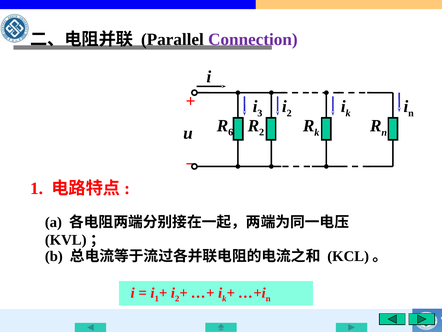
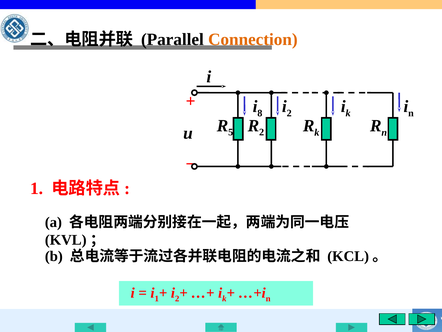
Connection colour: purple -> orange (253, 39)
3: 3 -> 8 (260, 113)
6: 6 -> 5 (231, 132)
